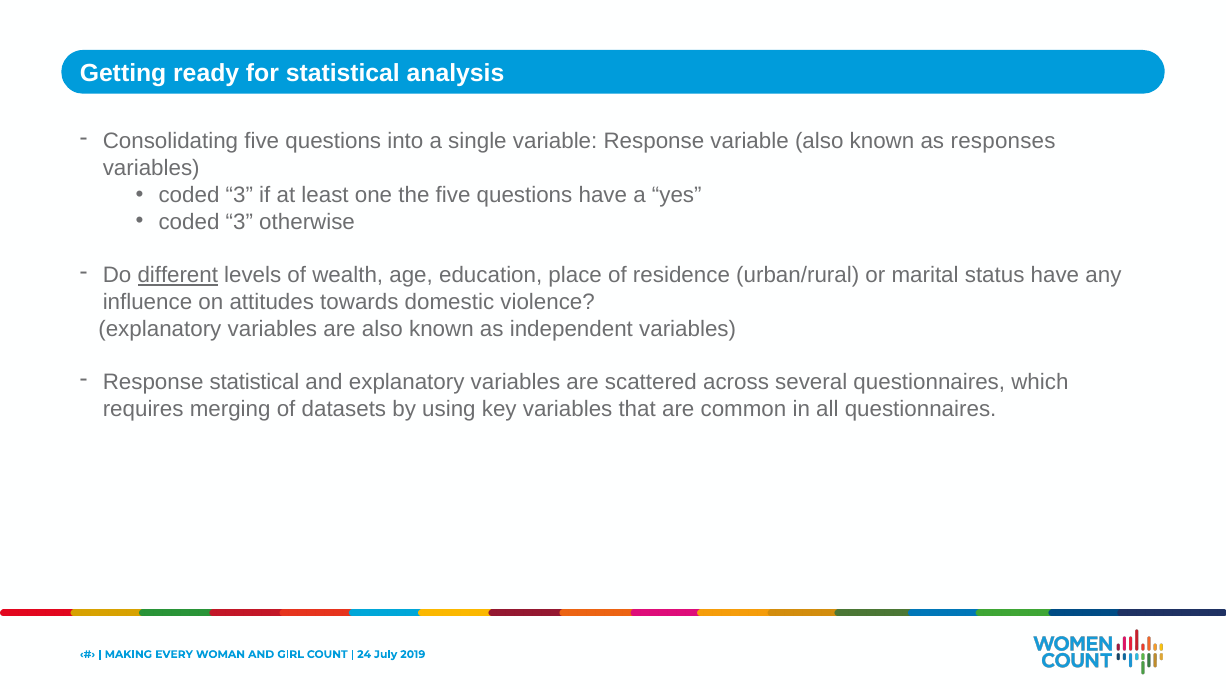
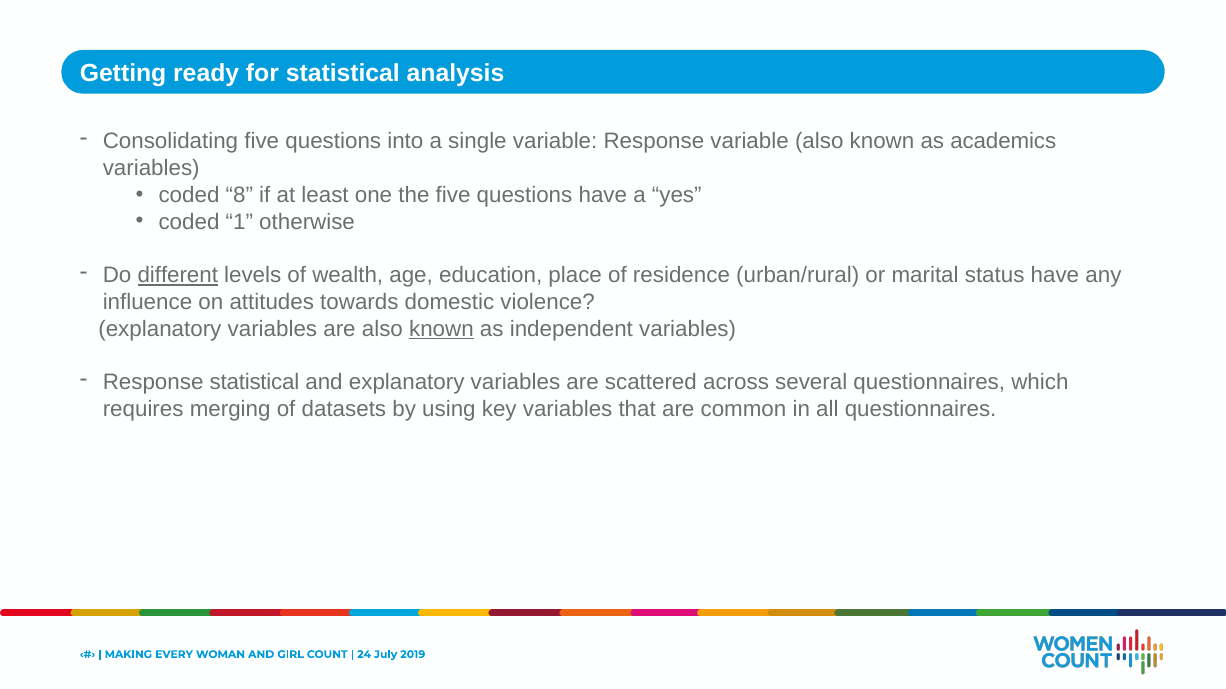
responses: responses -> academics (1003, 141)
3: 3 -> 8 (239, 195)
3: 3 -> 1 (239, 222)
known underline: none -> present (441, 329)
